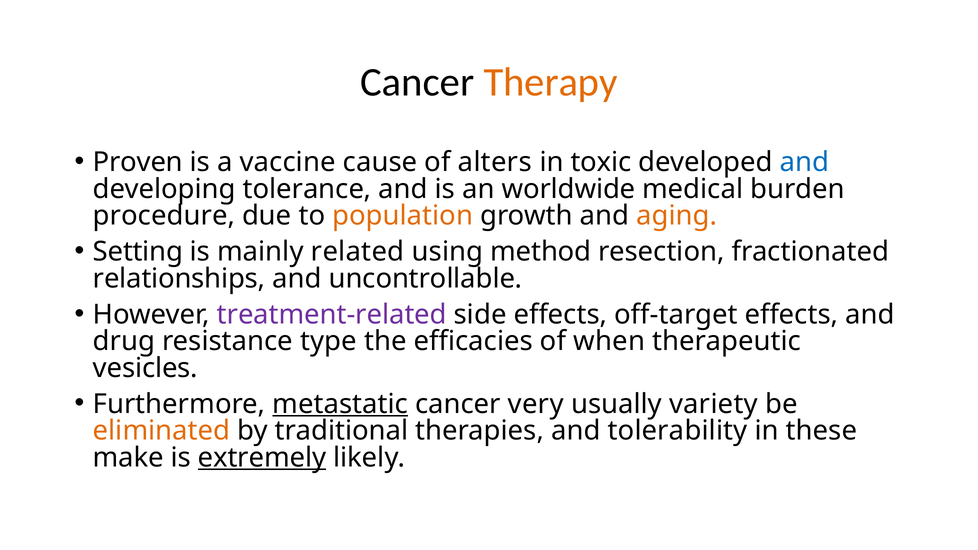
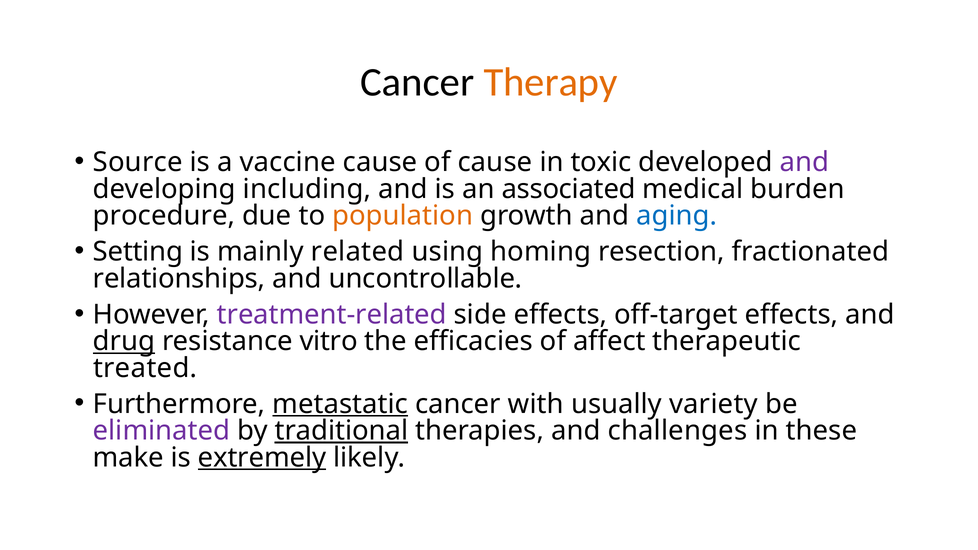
Proven: Proven -> Source (138, 162)
of alters: alters -> cause (495, 162)
and colour: blue -> purple (805, 162)
tolerance: tolerance -> including (307, 189)
worldwide: worldwide -> associated (569, 189)
aging colour: orange -> blue (677, 216)
method: method -> homing (541, 252)
drug underline: none -> present (124, 341)
type: type -> vitro (329, 341)
when: when -> affect (609, 341)
vesicles: vesicles -> treated (145, 368)
very: very -> with (536, 404)
eliminated colour: orange -> purple (162, 431)
traditional underline: none -> present (341, 431)
tolerability: tolerability -> challenges (678, 431)
